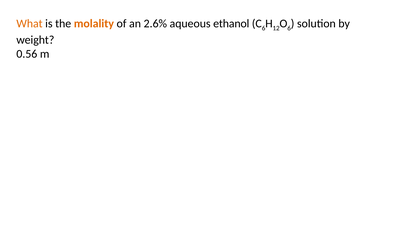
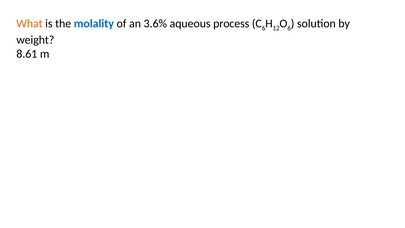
molality colour: orange -> blue (94, 24)
2.6%: 2.6% -> 3.6% (155, 24)
ethanol: ethanol -> process (231, 24)
0.56: 0.56 -> 8.61 (27, 54)
